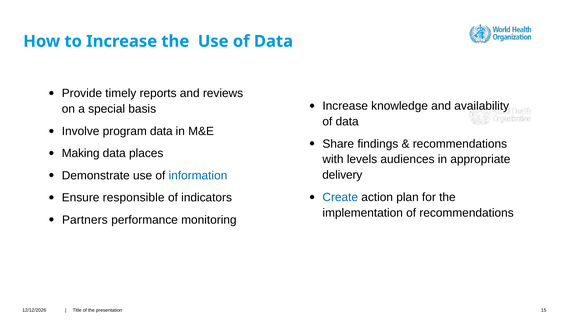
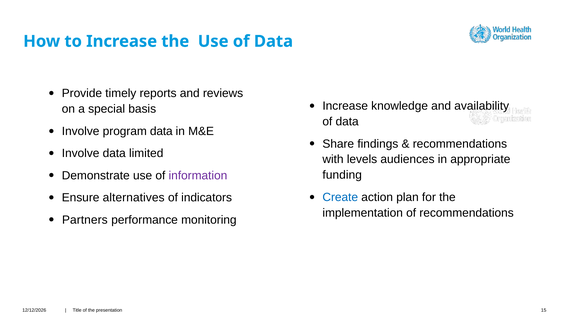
Making: Making -> Involve (81, 153)
places: places -> limited (146, 153)
delivery: delivery -> funding (342, 175)
information colour: blue -> purple (198, 175)
responsible: responsible -> alternatives (134, 198)
